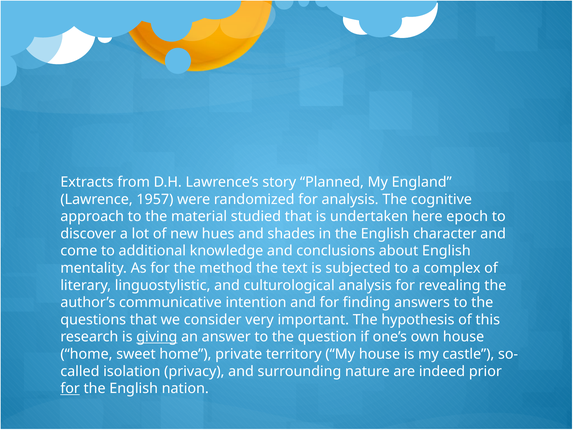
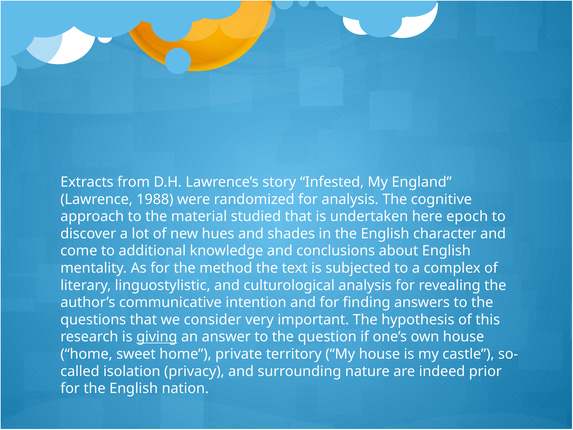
Planned: Planned -> Infested (332, 182)
1957: 1957 -> 1988 (155, 199)
for underline: present -> none (70, 388)
